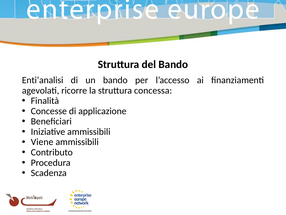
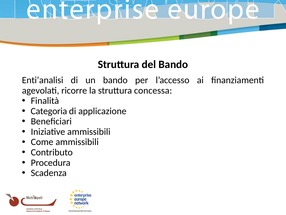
Concesse: Concesse -> Categoria (49, 111)
Viene: Viene -> Come (42, 142)
